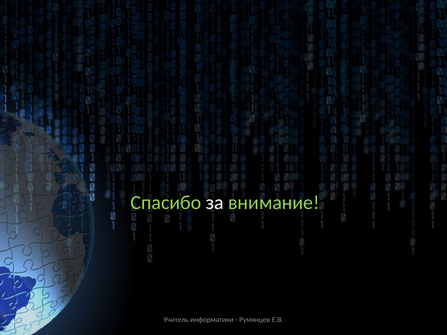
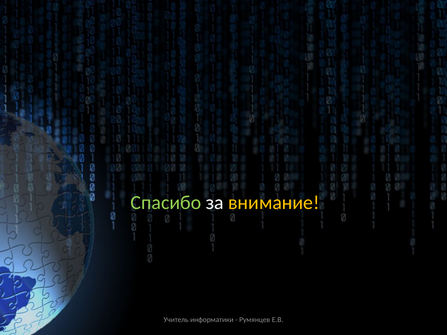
внимание colour: light green -> yellow (274, 203)
